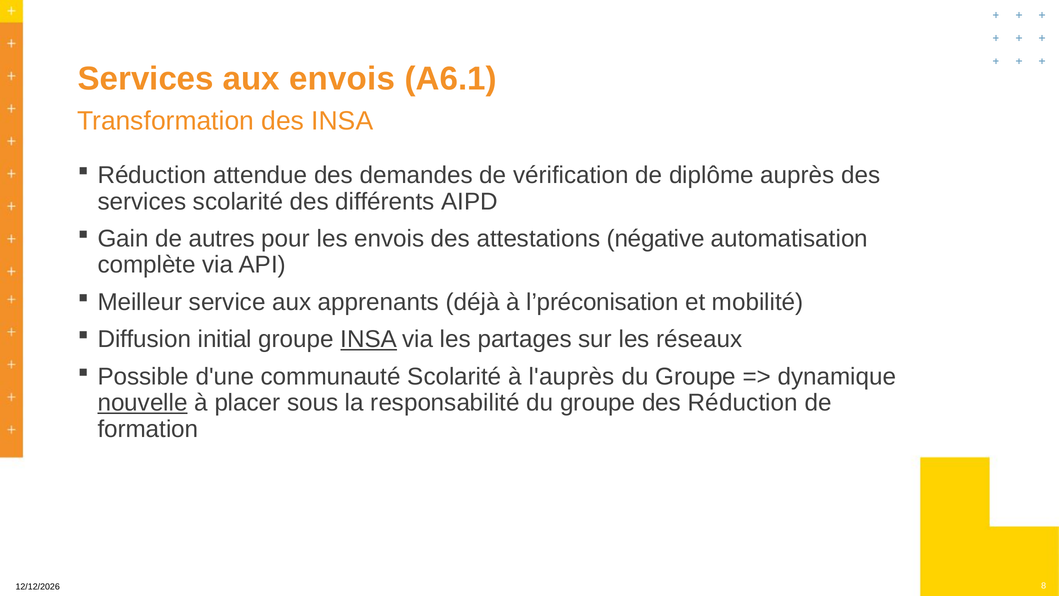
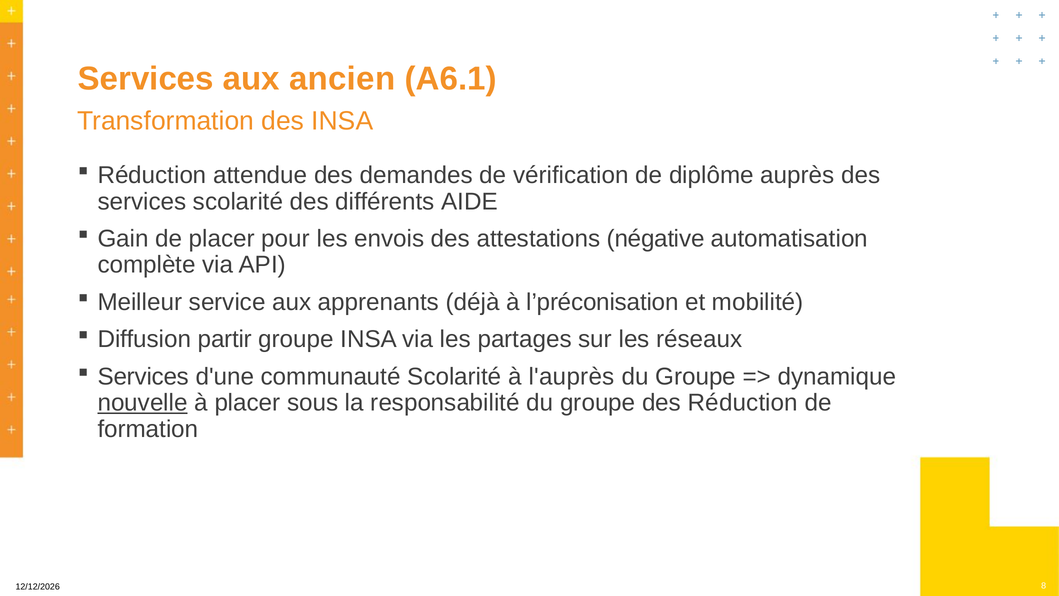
aux envois: envois -> ancien (342, 79)
AIPD: AIPD -> AIDE (469, 201)
de autres: autres -> placer (222, 239)
initial: initial -> partir (225, 339)
INSA underline: present -> none (369, 339)
Possible: Possible -> Services (143, 376)
